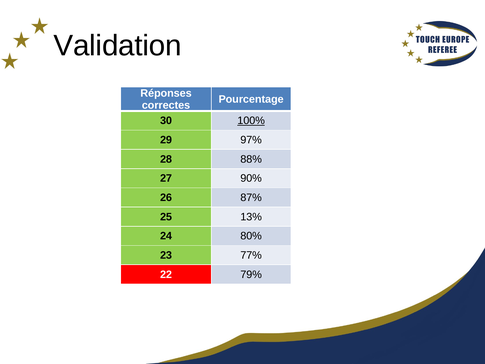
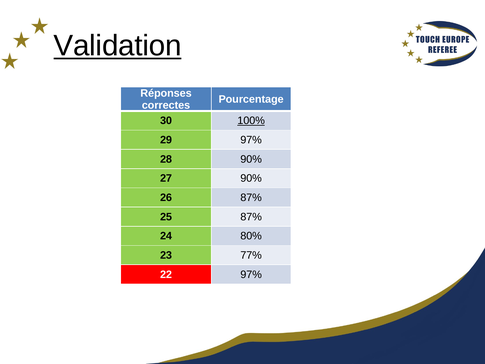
Validation underline: none -> present (118, 46)
28 88%: 88% -> 90% (251, 159)
25 13%: 13% -> 87% (251, 217)
22 79%: 79% -> 97% (251, 274)
